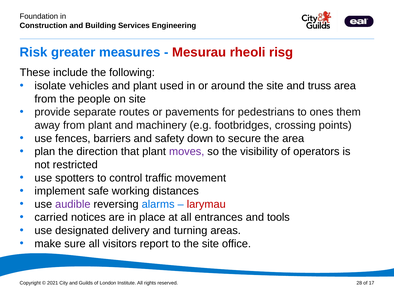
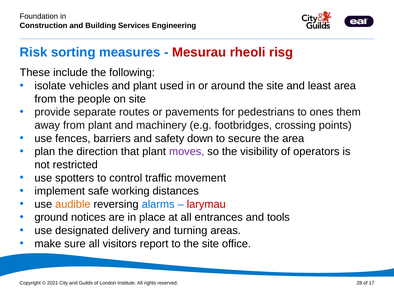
greater: greater -> sorting (73, 52)
truss: truss -> least (319, 86)
audible colour: purple -> orange (73, 204)
carried: carried -> ground (51, 217)
